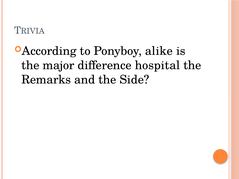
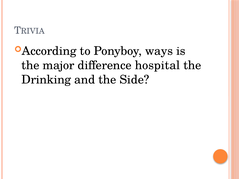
alike: alike -> ways (159, 51)
Remarks: Remarks -> Drinking (46, 80)
